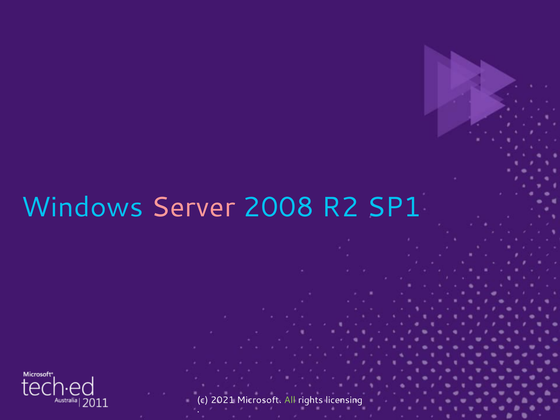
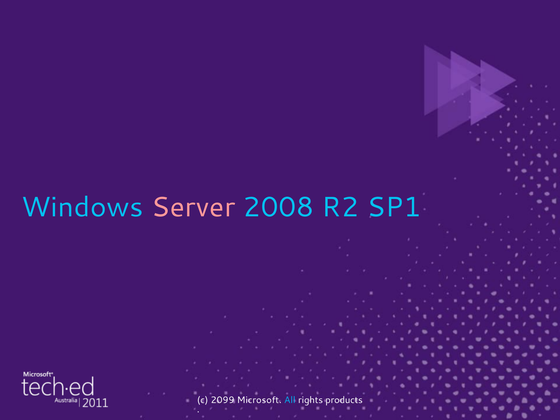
2021: 2021 -> 2099 (223, 400)
All colour: light green -> light blue (290, 400)
licensing: licensing -> products (344, 400)
